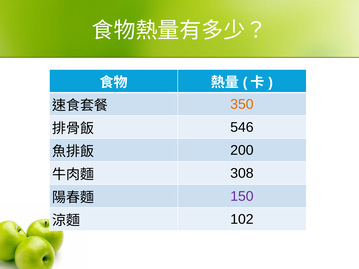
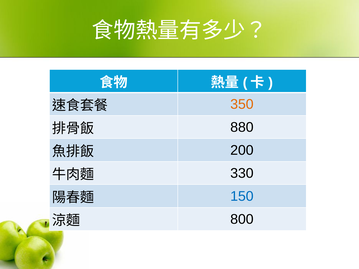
546: 546 -> 880 (242, 127)
308: 308 -> 330 (242, 173)
150 colour: purple -> blue (242, 196)
102: 102 -> 800 (242, 219)
